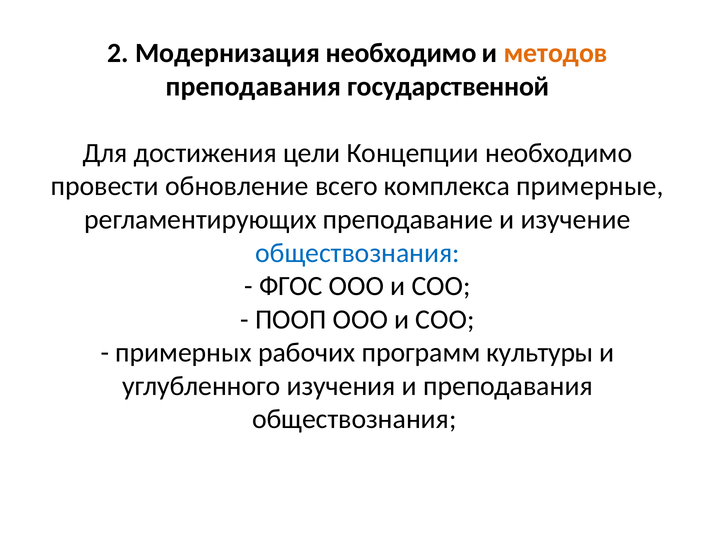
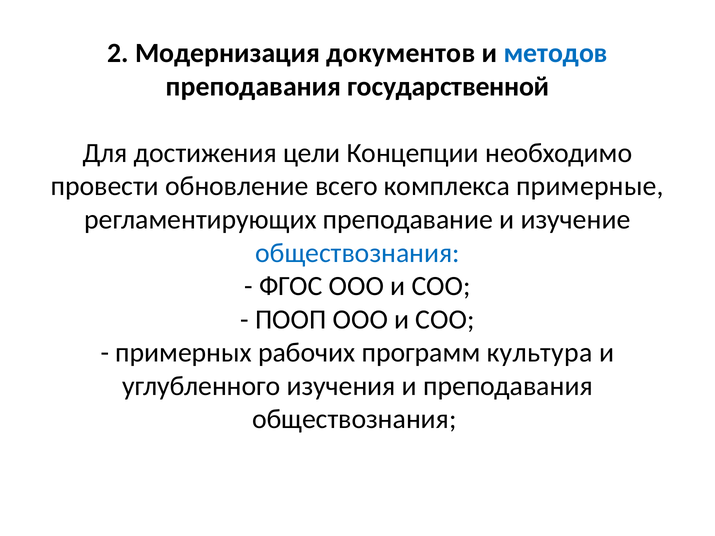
Модернизация необходимо: необходимо -> документов (401, 53)
методов colour: orange -> blue (556, 53)
культуры: культуры -> культура (540, 353)
